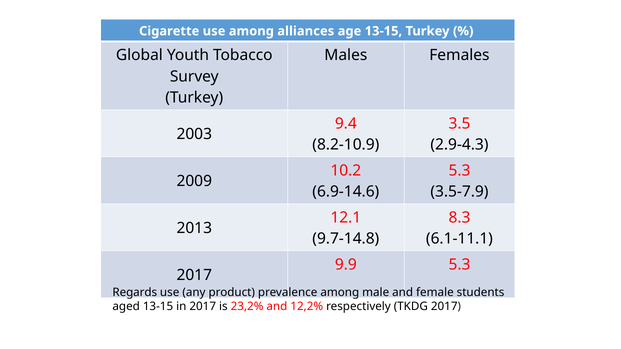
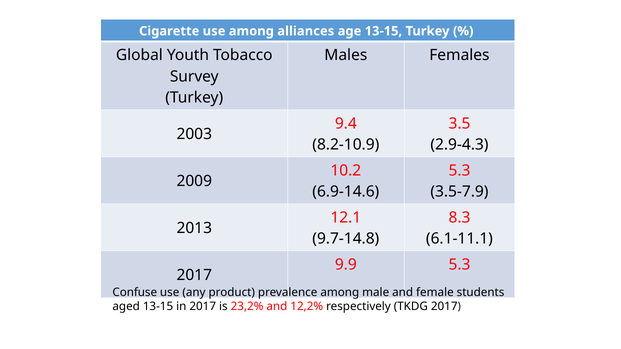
Regards: Regards -> Confuse (135, 293)
